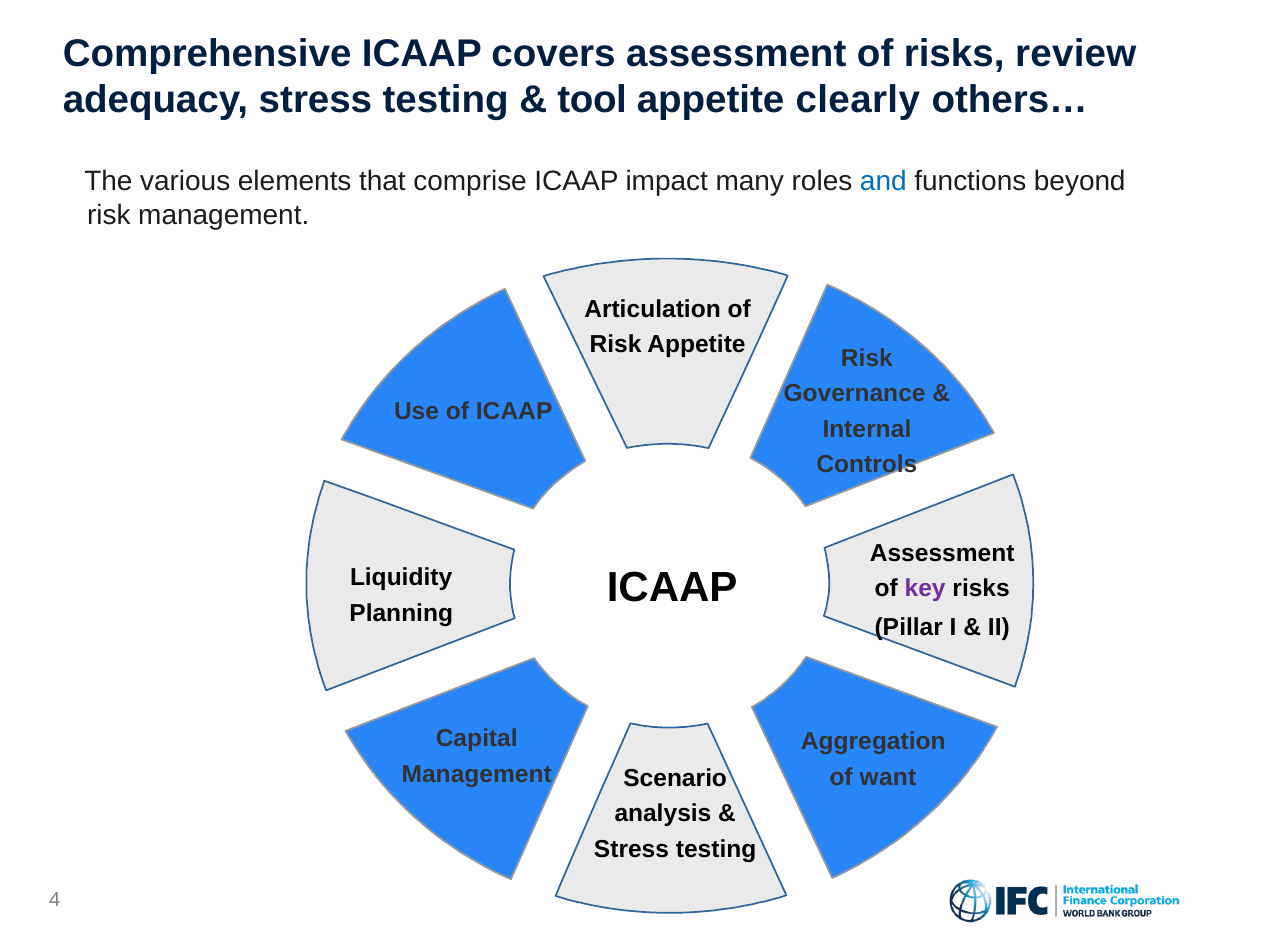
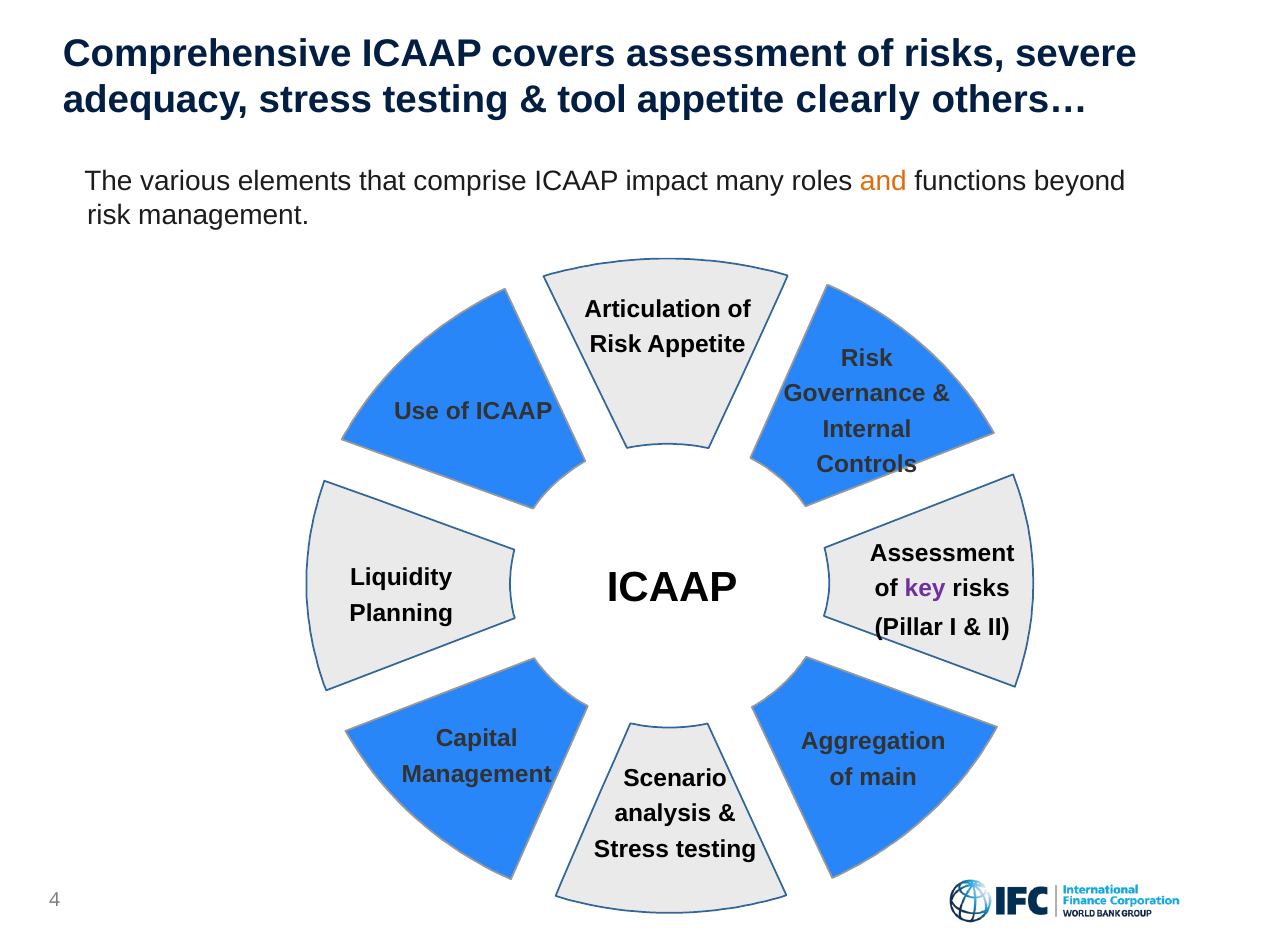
review: review -> severe (1076, 53)
and colour: blue -> orange (883, 182)
want: want -> main (888, 777)
